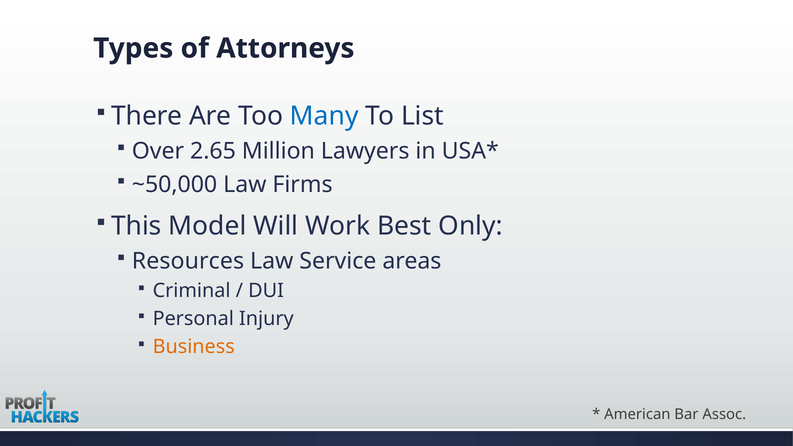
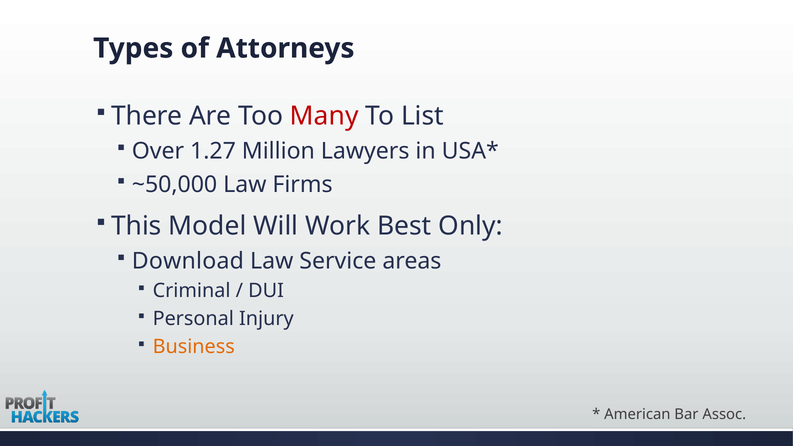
Many colour: blue -> red (324, 116)
2.65: 2.65 -> 1.27 (213, 151)
Resources: Resources -> Download (188, 261)
